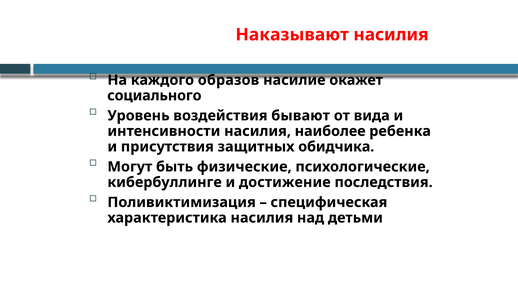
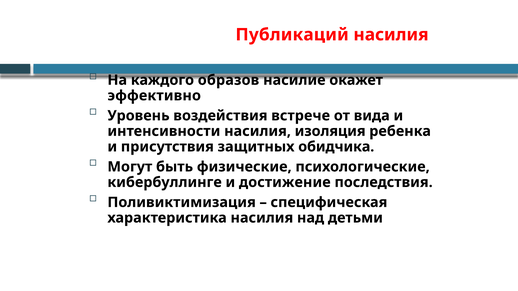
Наказывают: Наказывают -> Публикаций (292, 35)
социального: социального -> эффективно (154, 96)
бывают: бывают -> встрече (301, 116)
наиболее: наиболее -> изоляция (330, 131)
